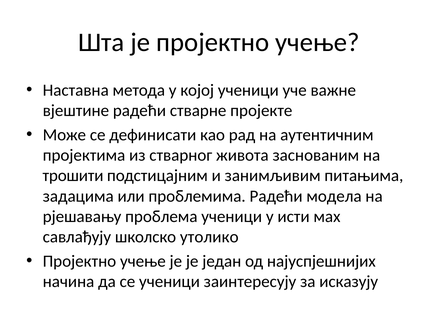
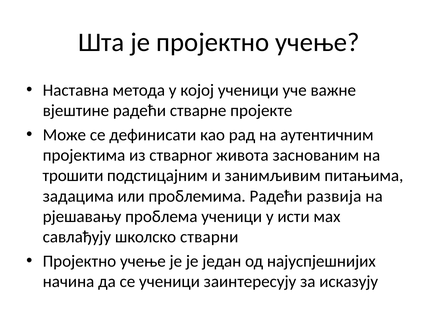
модела: модела -> развија (334, 196)
утолико: утолико -> стварни (209, 237)
